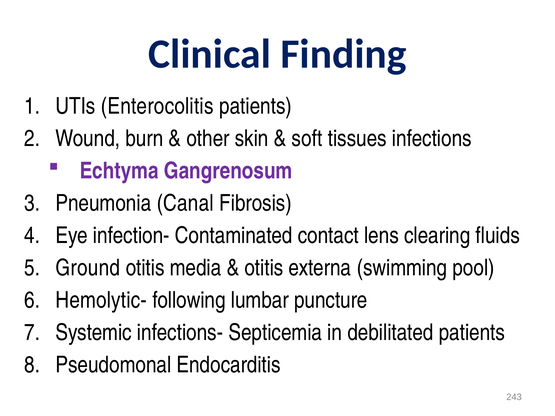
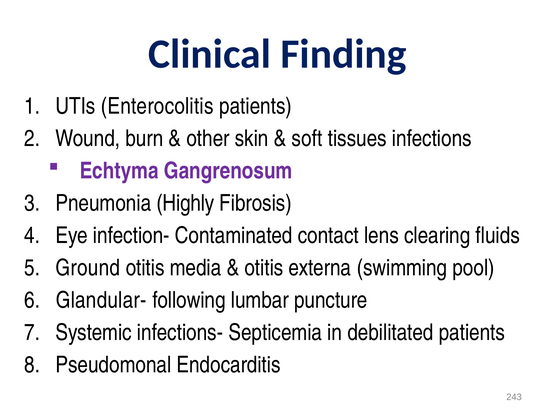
Canal: Canal -> Highly (185, 203)
Hemolytic-: Hemolytic- -> Glandular- (101, 300)
